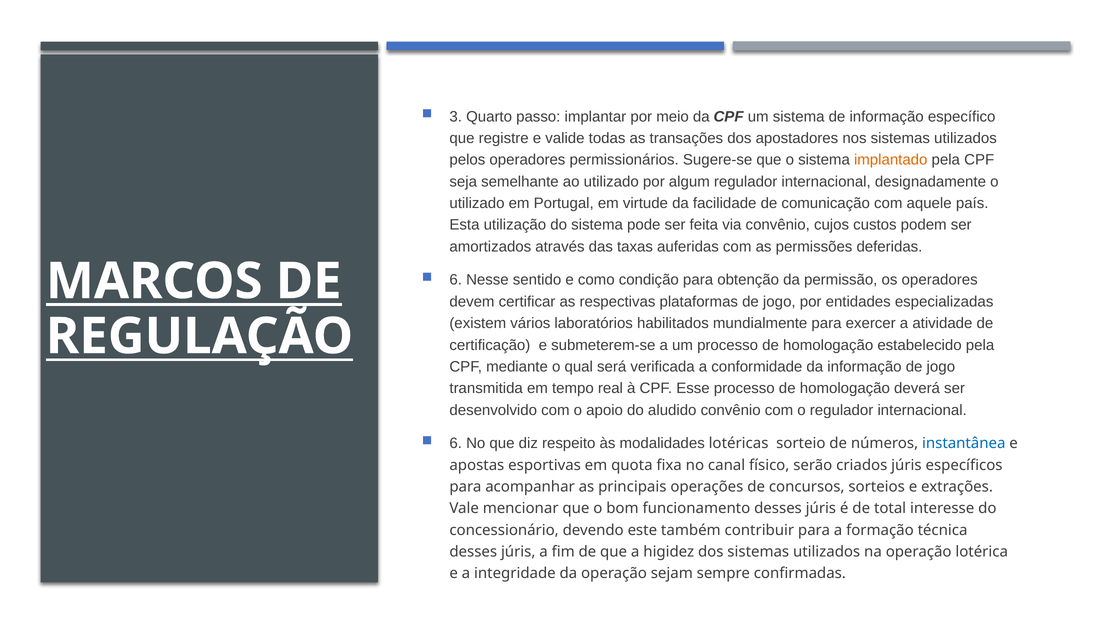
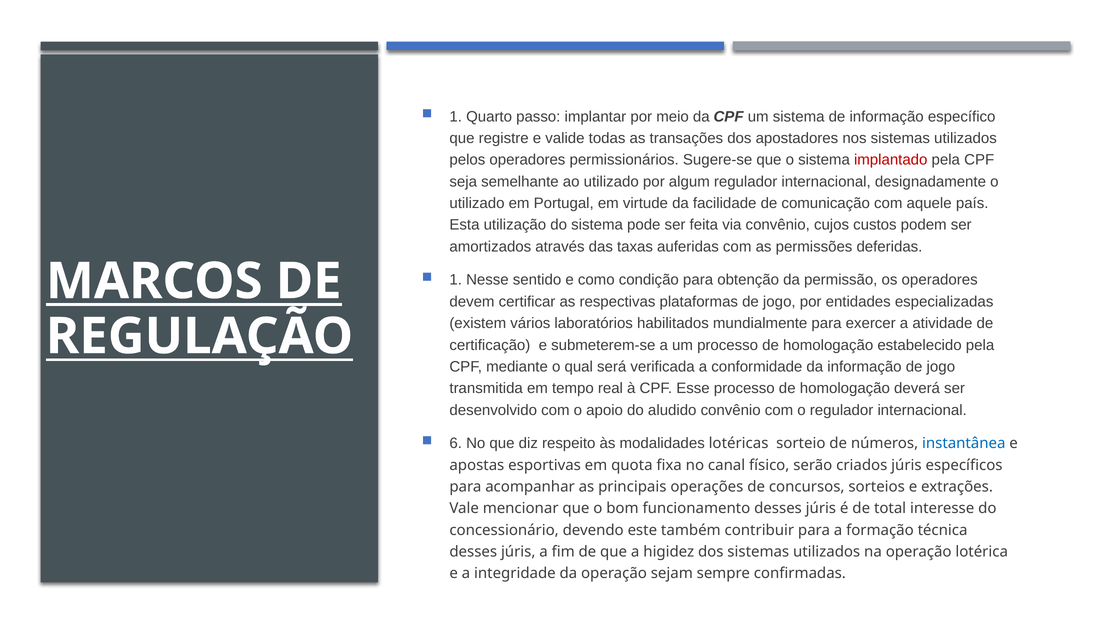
3: 3 -> 1 (456, 117)
implantado colour: orange -> red (891, 160)
6: 6 -> 1 (456, 280)
